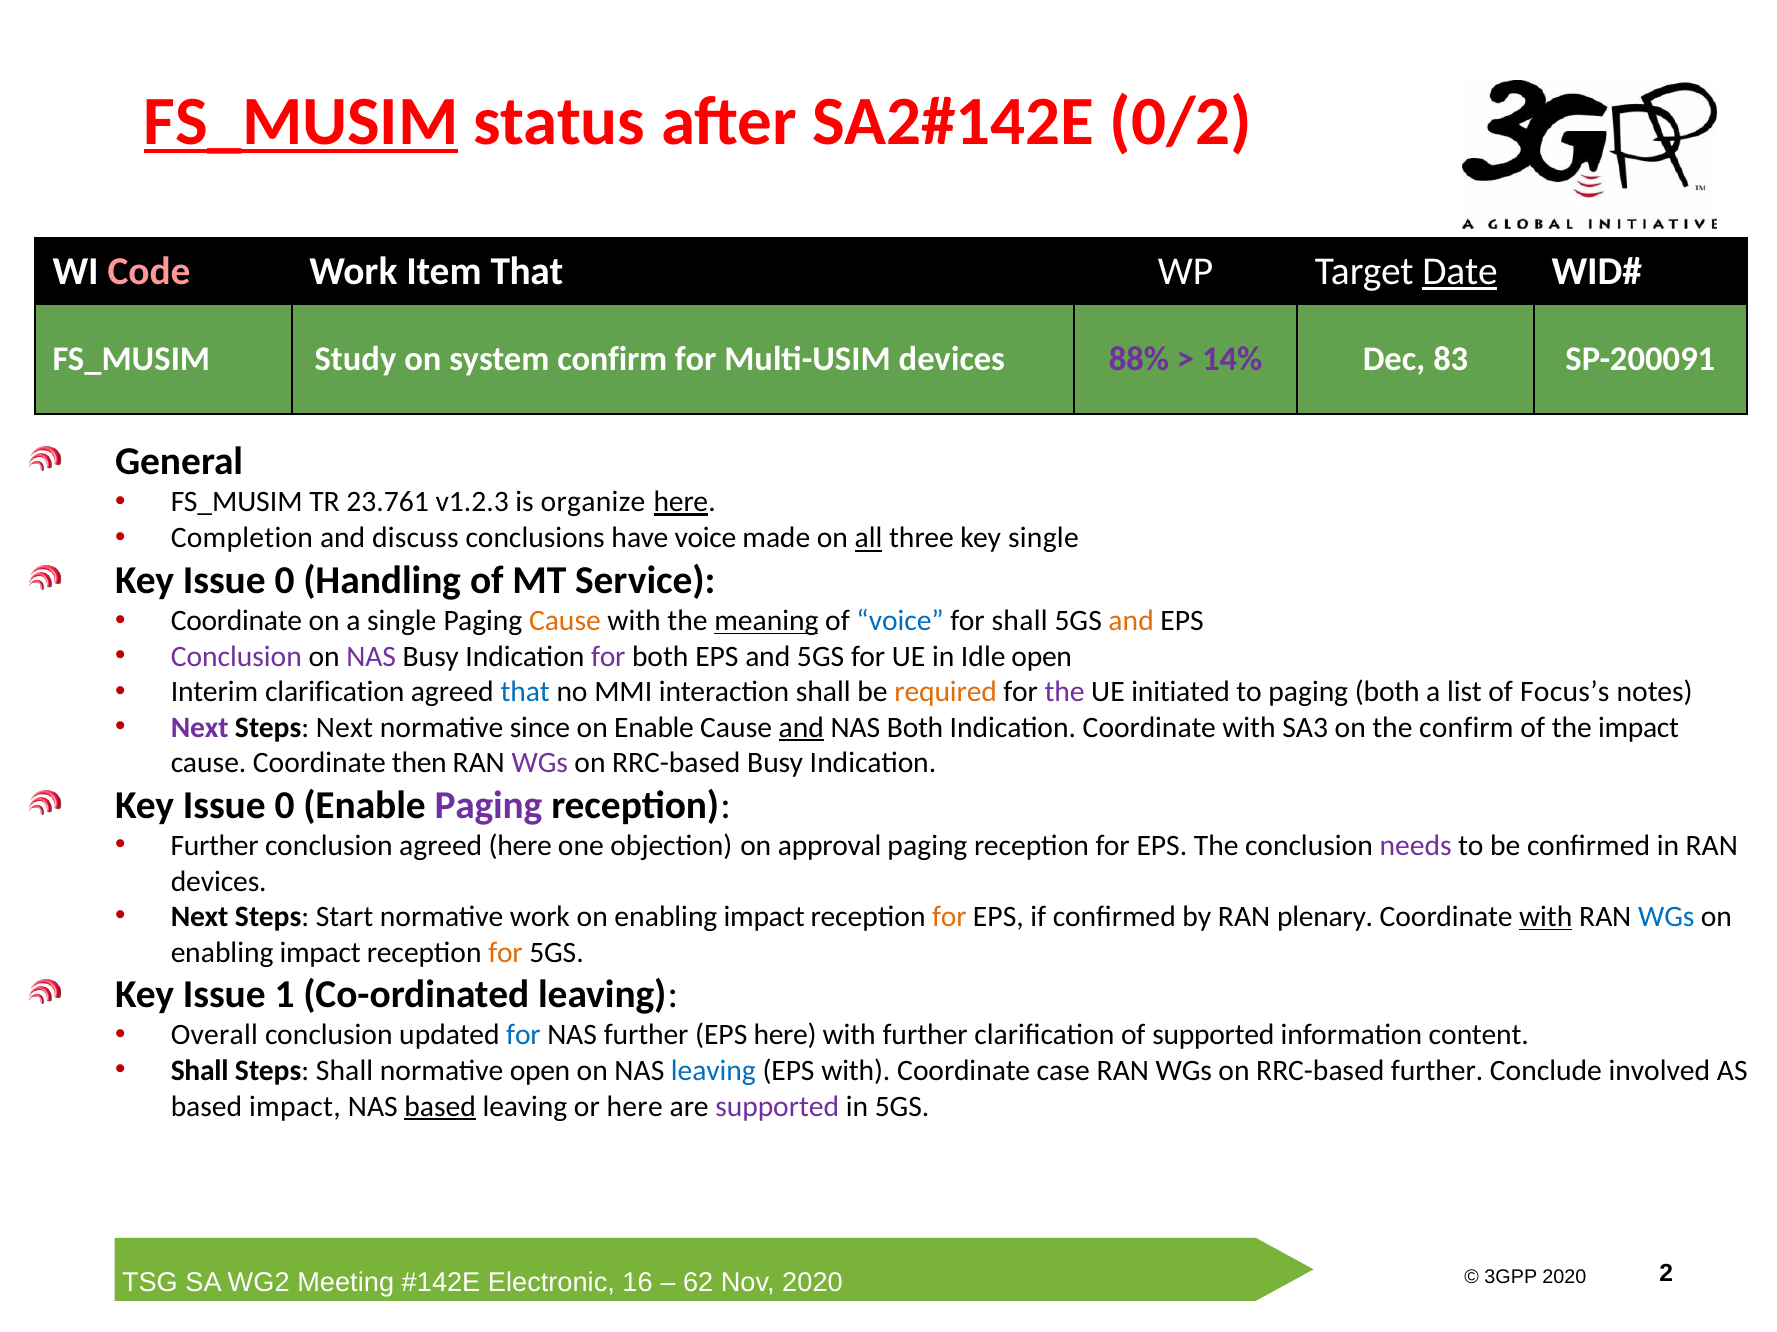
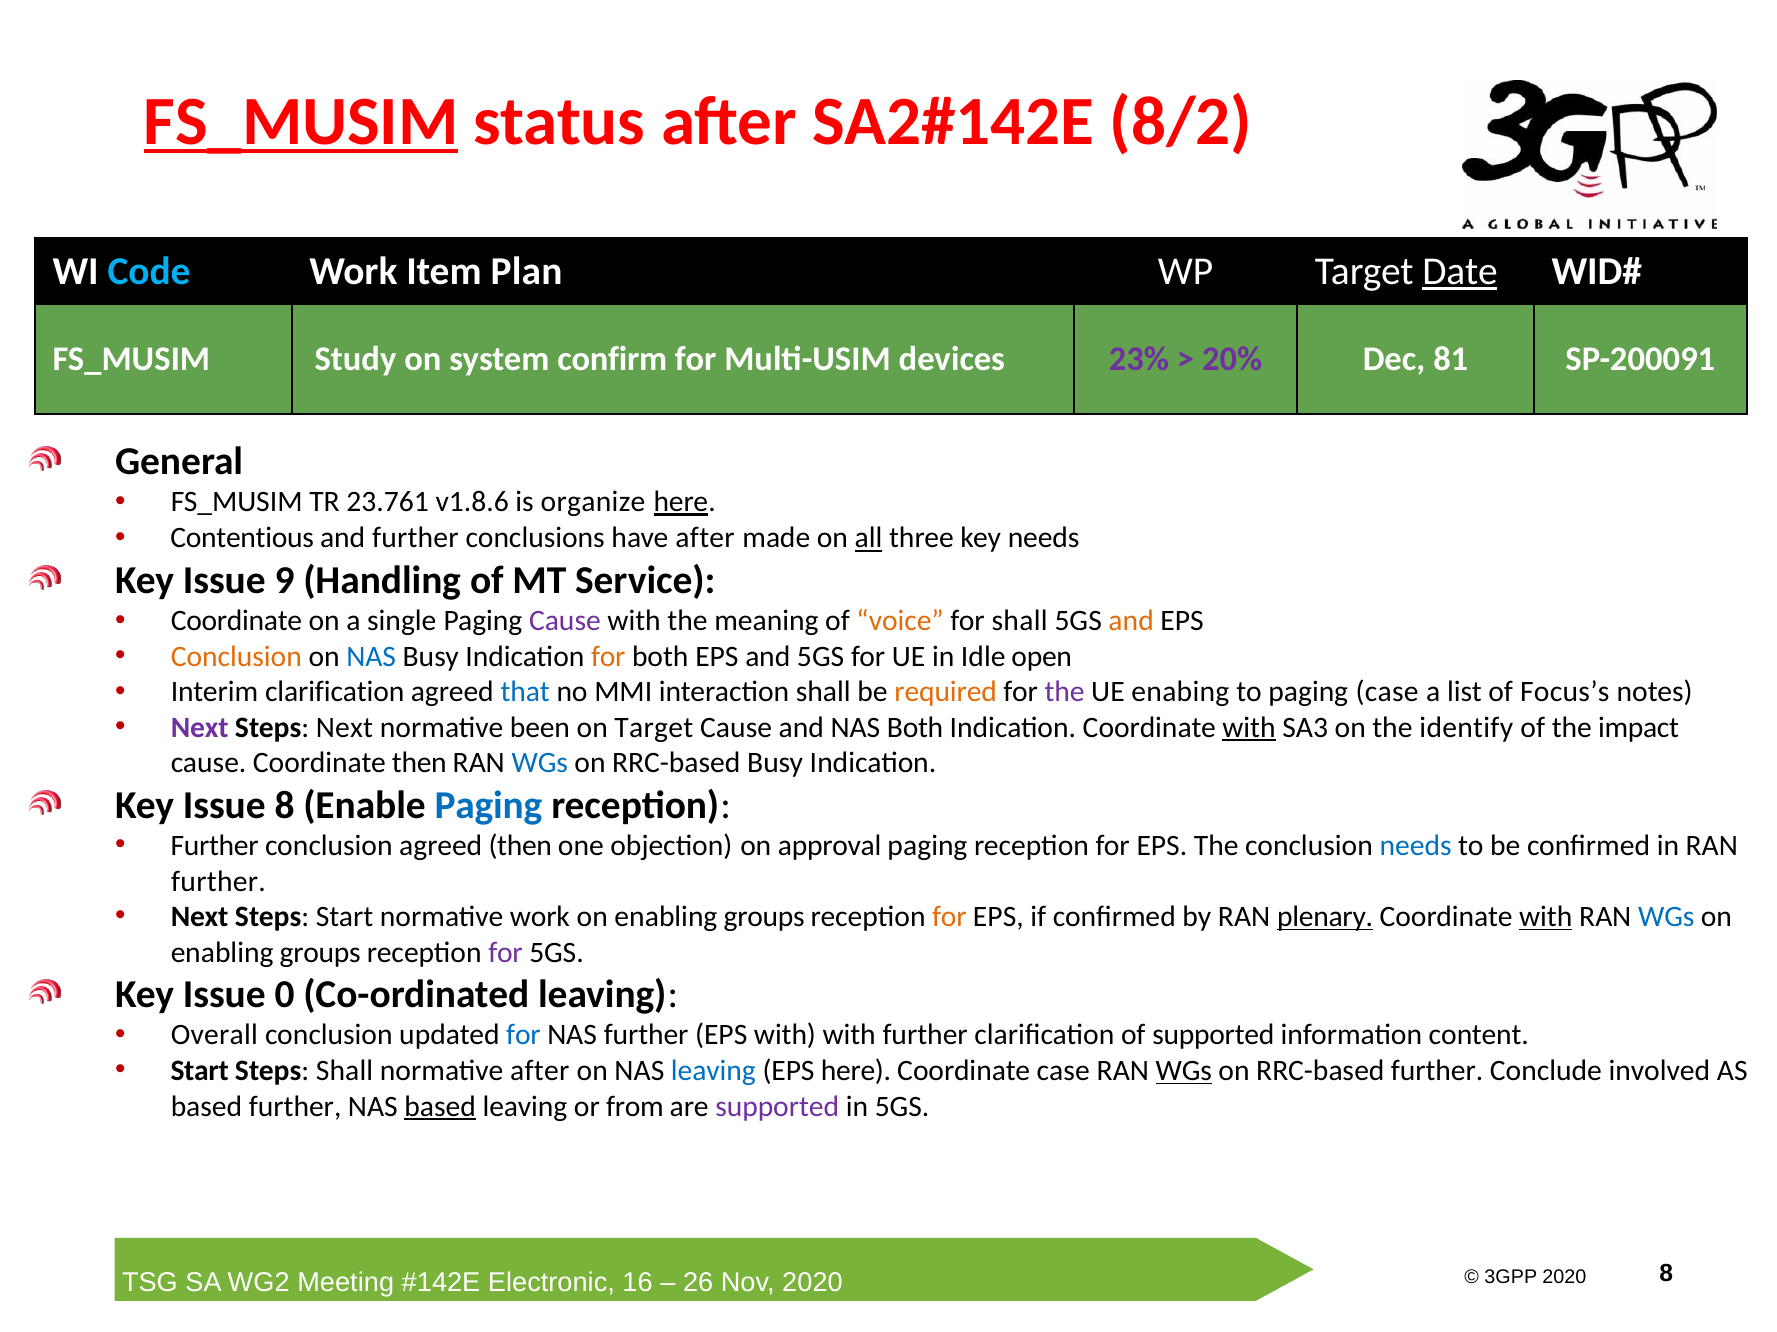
0/2: 0/2 -> 8/2 (1181, 122)
Code colour: pink -> light blue (149, 272)
Item That: That -> Plan (527, 272)
88%: 88% -> 23% (1139, 360)
14%: 14% -> 20% (1232, 360)
83: 83 -> 81 (1451, 360)
v1.2.3: v1.2.3 -> v1.8.6 (472, 502)
Completion: Completion -> Contentious (242, 538)
and discuss: discuss -> further (415, 538)
have voice: voice -> after (705, 538)
key single: single -> needs (1044, 538)
0: 0 -> 9 (285, 580)
Cause colour: orange -> purple (565, 621)
meaning underline: present -> none (766, 621)
voice colour: blue -> orange (900, 621)
Conclusion colour: purple -> orange (236, 657)
NAS colour: purple -> blue (371, 657)
for colour: purple -> orange (608, 657)
initiated: initiated -> enabing (1180, 692)
paging both: both -> case (1387, 692)
since: since -> been (540, 728)
on Enable: Enable -> Target (654, 728)
and underline: present -> none (801, 728)
with underline: none -> present (1249, 728)
the confirm: confirm -> identify (1466, 728)
WGs colour: purple -> blue (540, 763)
0: 0 -> 8 (285, 806)
Paging colour: purple -> blue (489, 806)
agreed here: here -> then (520, 846)
needs colour: purple -> blue (1416, 846)
devices: devices -> further (219, 882)
work on enabling impact: impact -> groups (764, 917)
plenary underline: none -> present (1325, 917)
impact: impact -> groups (320, 953)
for colour: orange -> purple (506, 953)
1: 1 -> 0 (285, 995)
EPS here: here -> with (785, 1036)
Shall: Shall -> Start (200, 1071)
normative open: open -> after (540, 1071)
EPS with: with -> here (856, 1071)
WGs underline: none -> present (1184, 1071)
based impact: impact -> further (295, 1107)
or here: here -> from (635, 1107)
62: 62 -> 26 (698, 1283)
2: 2 -> 8 (1666, 1274)
